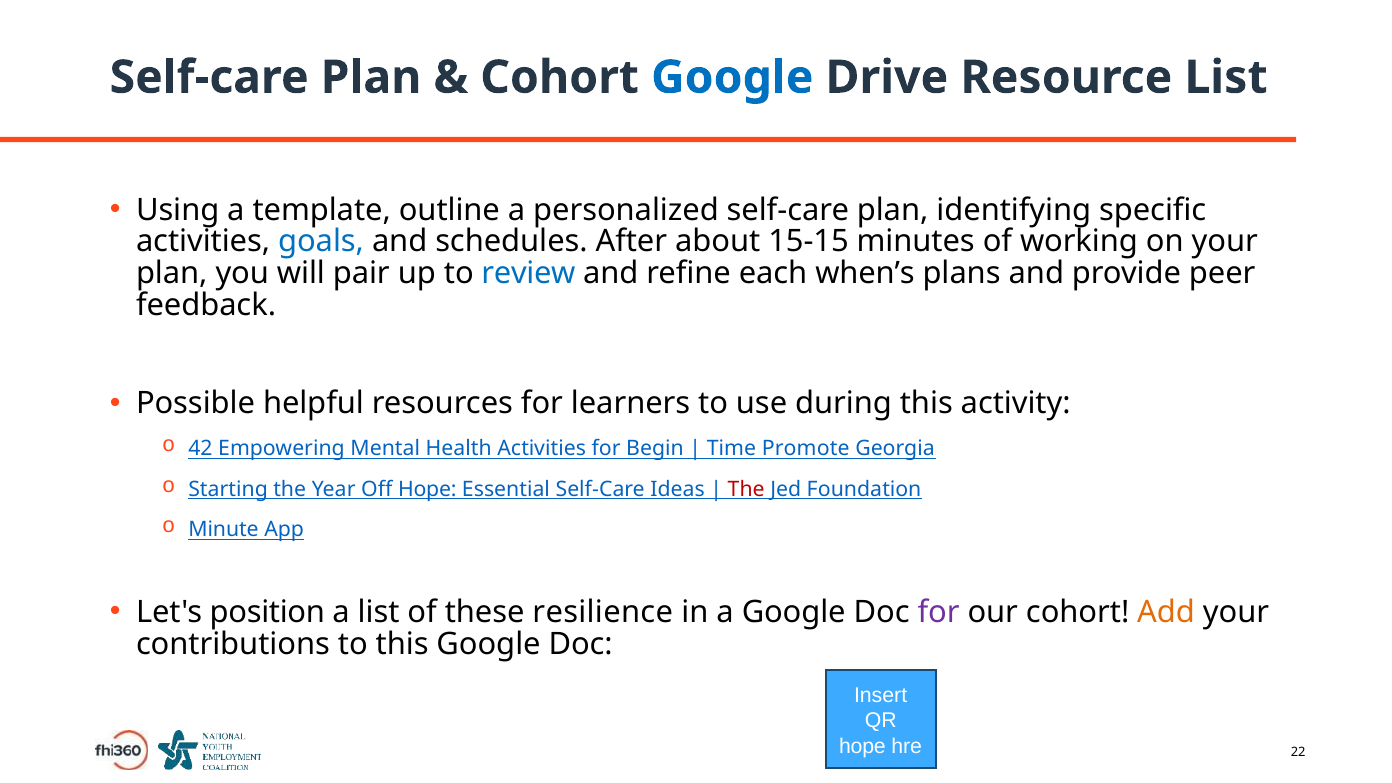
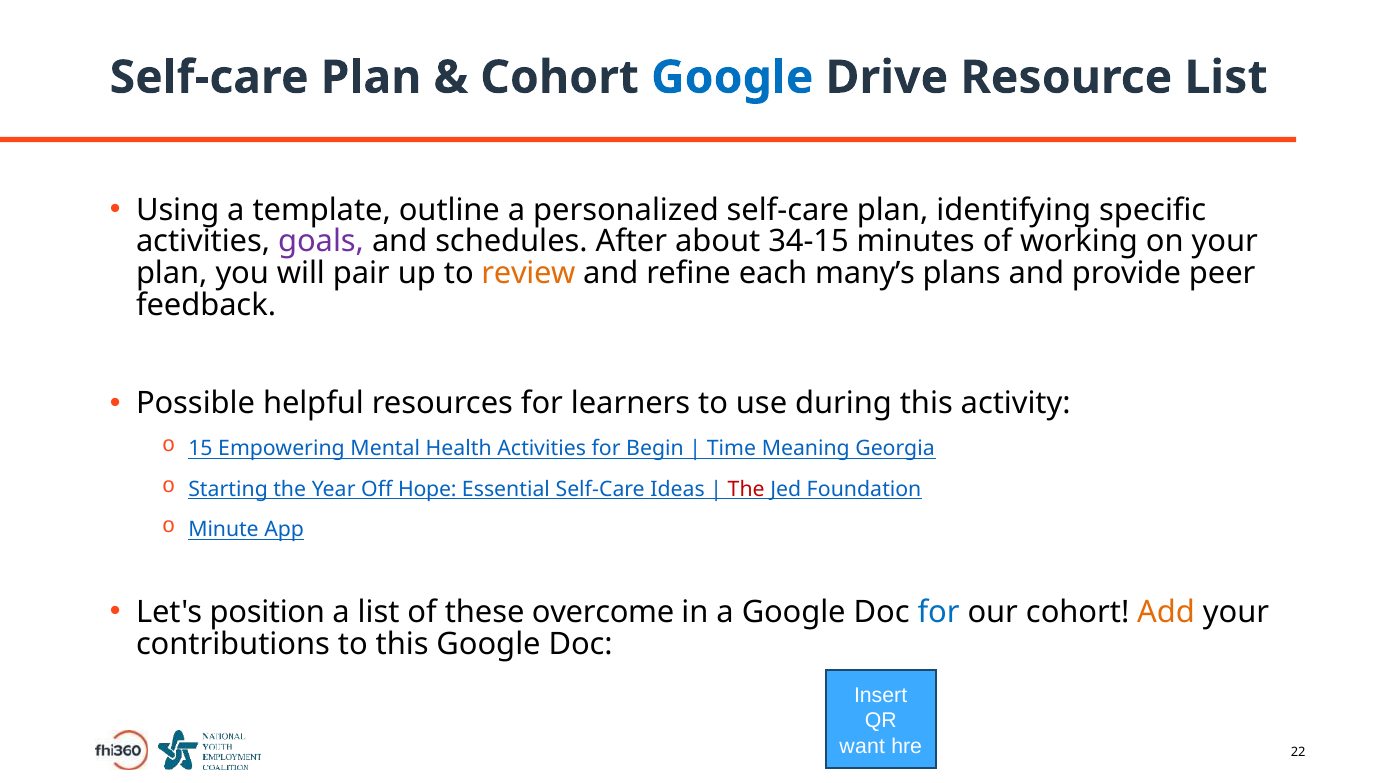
goals colour: blue -> purple (321, 242)
15-15: 15-15 -> 34-15 (809, 242)
review colour: blue -> orange (528, 274)
when’s: when’s -> many’s (865, 274)
42: 42 -> 15 (200, 449)
Promote: Promote -> Meaning (806, 449)
resilience: resilience -> overcome (603, 612)
for colour: purple -> blue (939, 612)
hope: hope -> want (862, 746)
